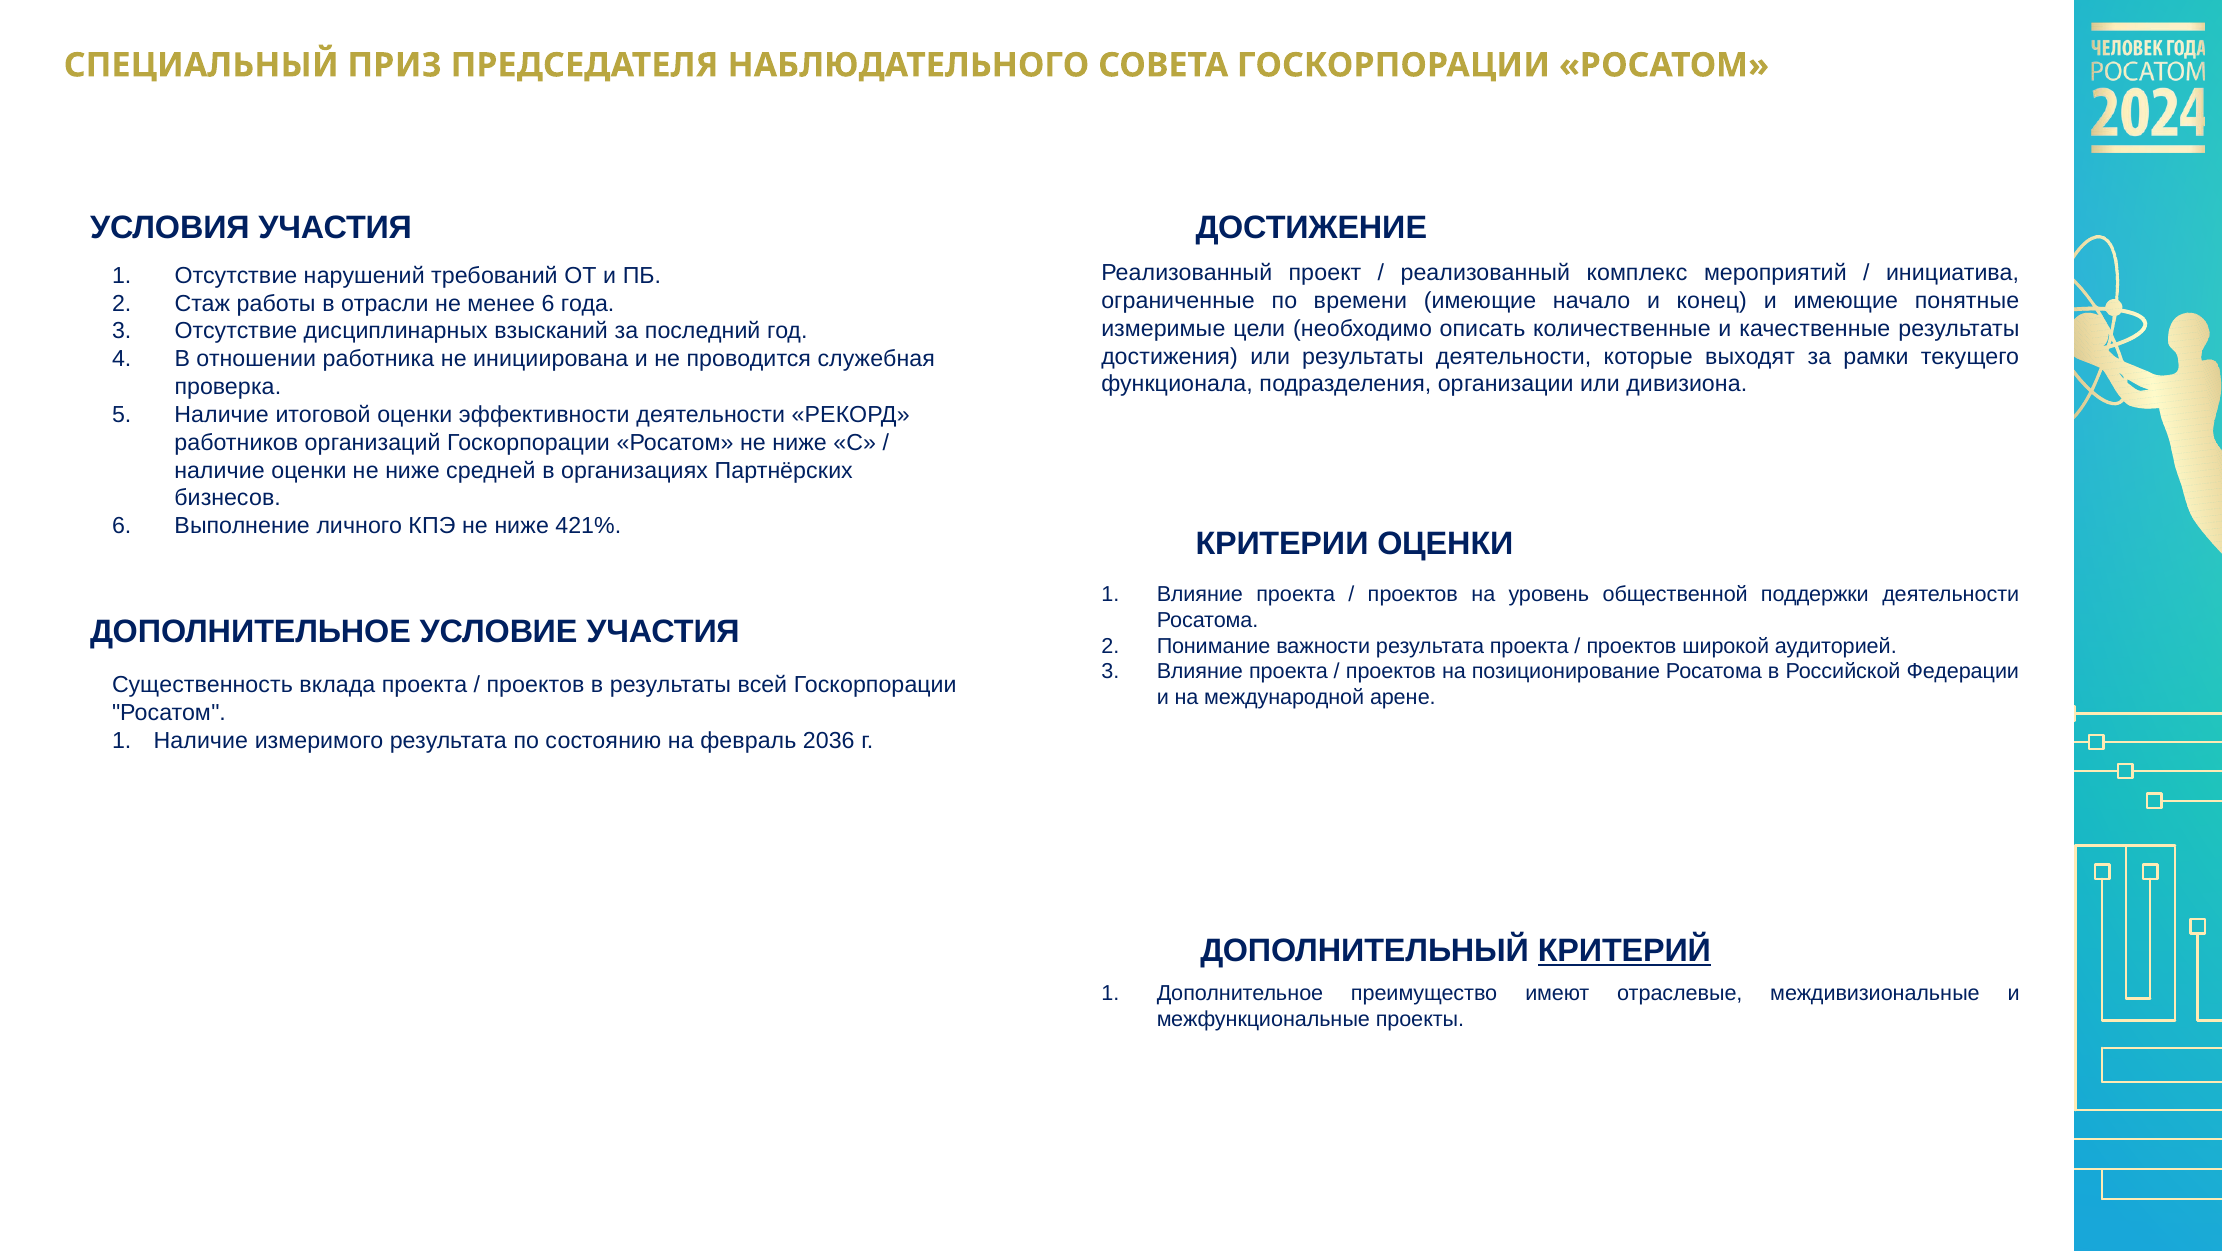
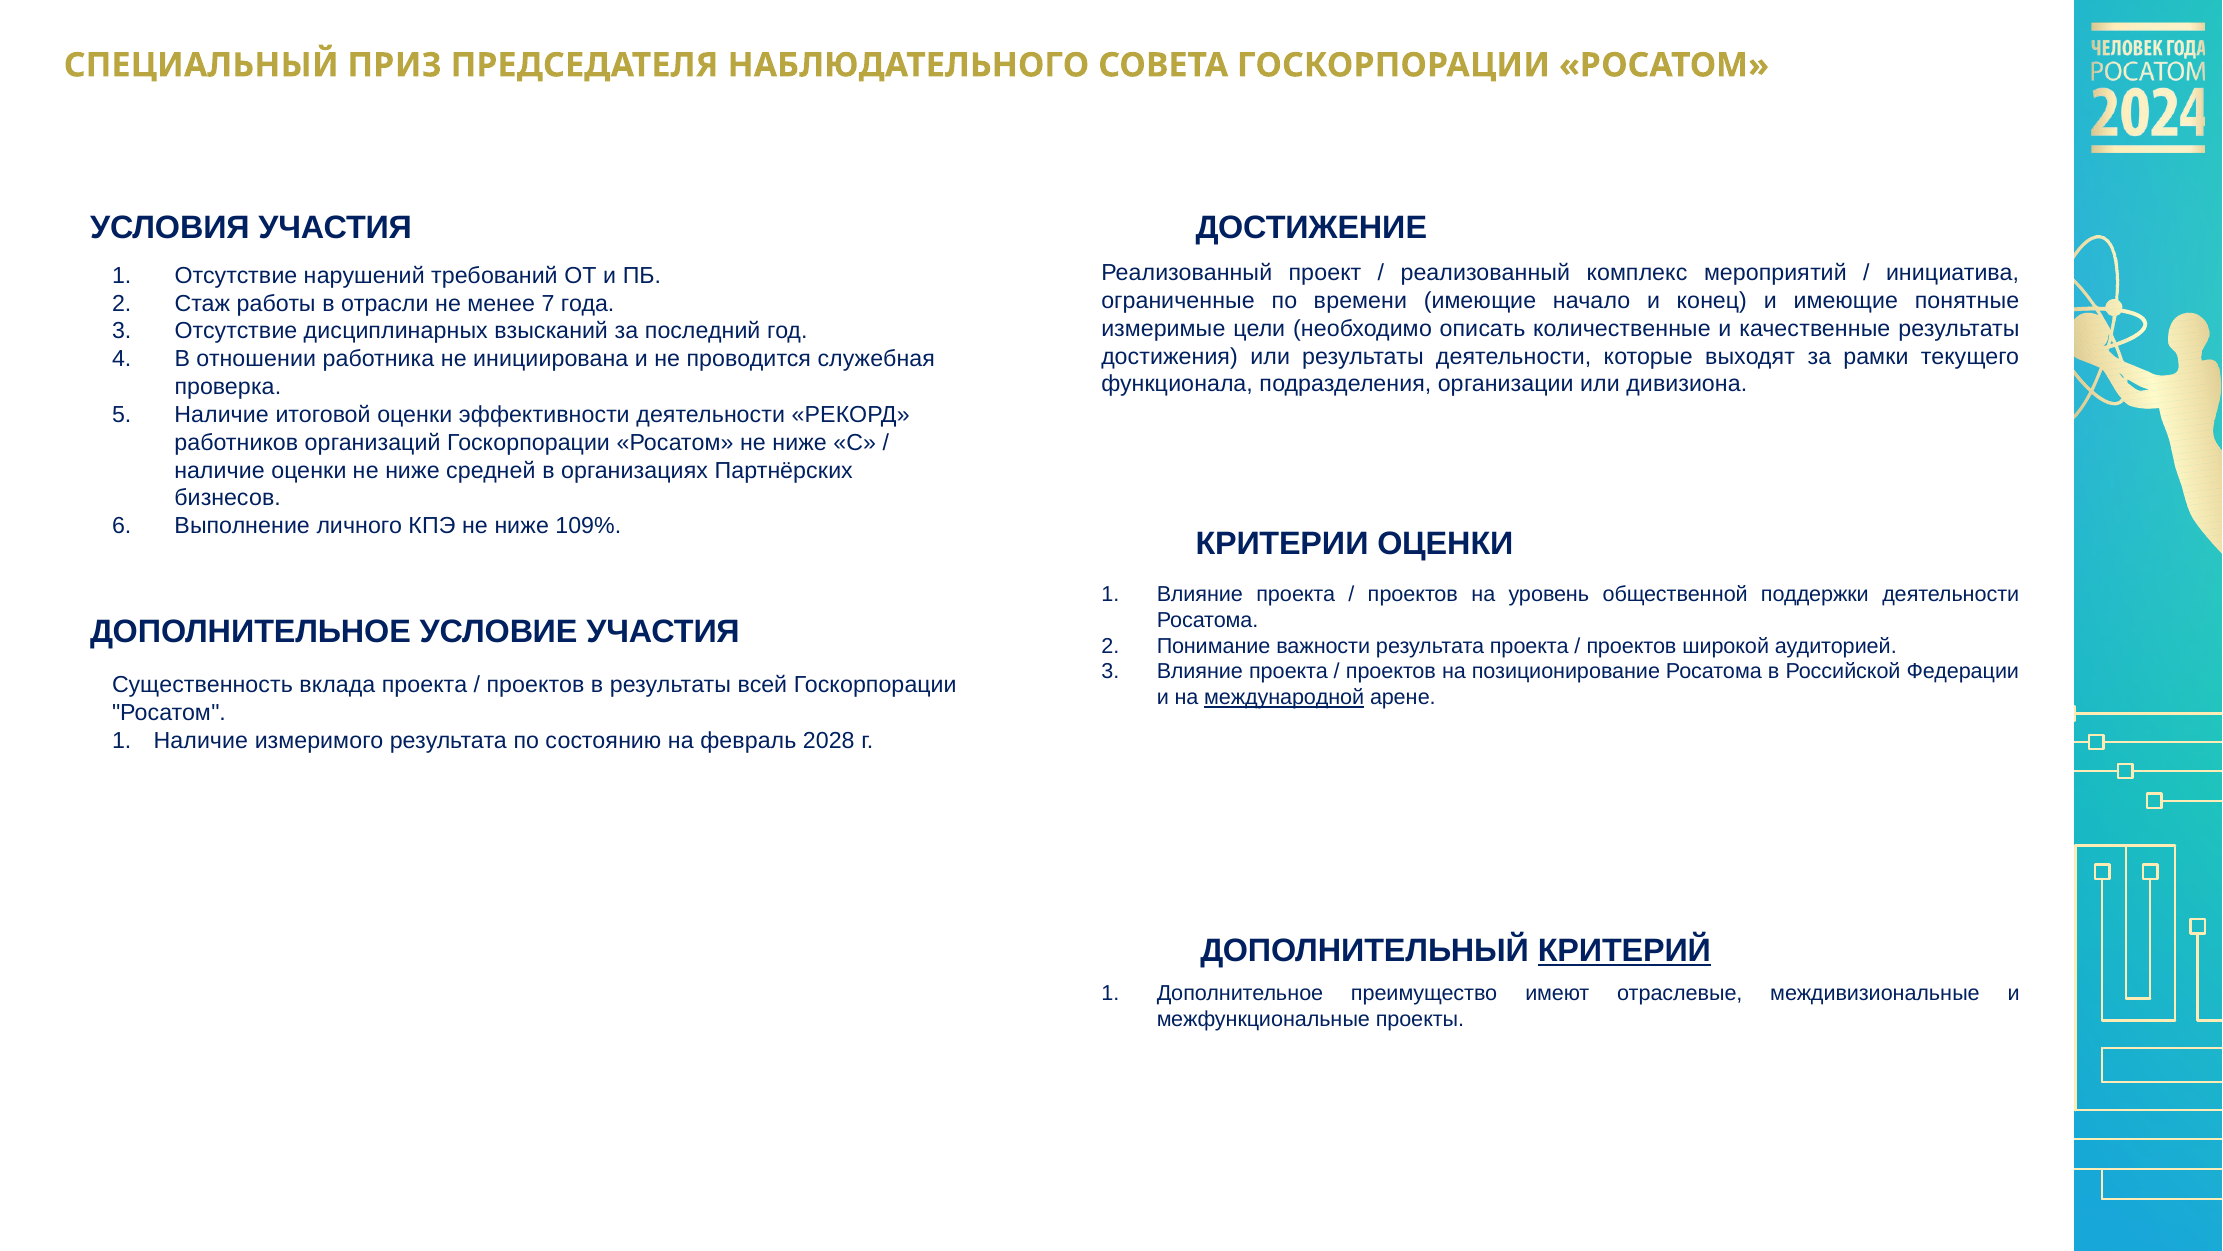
менее 6: 6 -> 7 (548, 303)
421%: 421% -> 109% (588, 526)
международной underline: none -> present (1284, 697)
2036: 2036 -> 2028 (829, 741)
